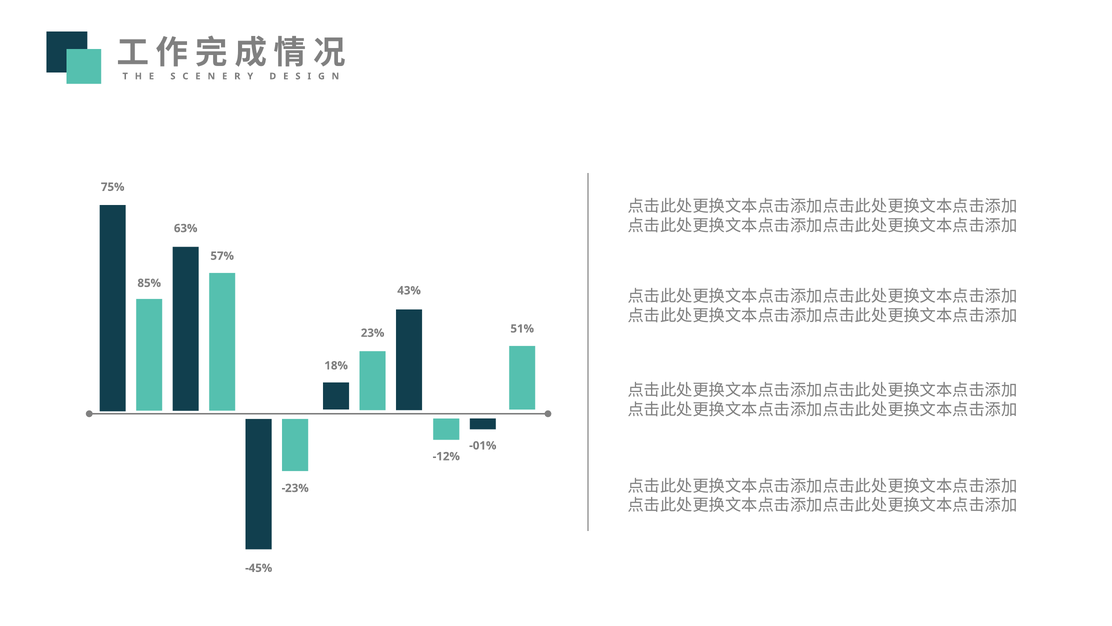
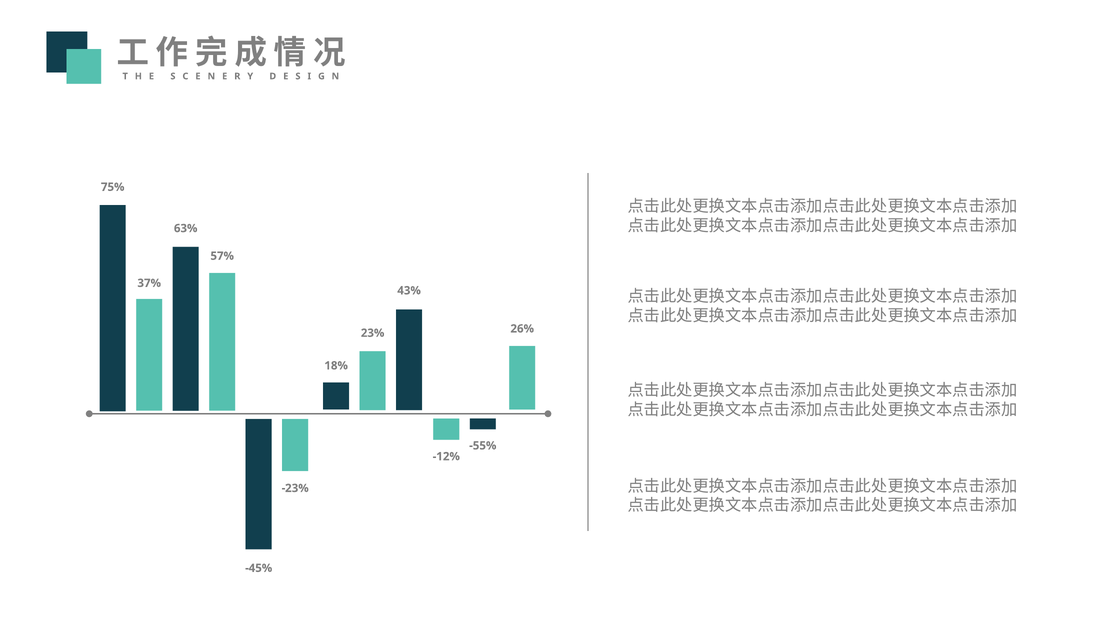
85%: 85% -> 37% (149, 283)
51%: 51% -> 26% (522, 328)
-01%: -01% -> -55% (483, 445)
